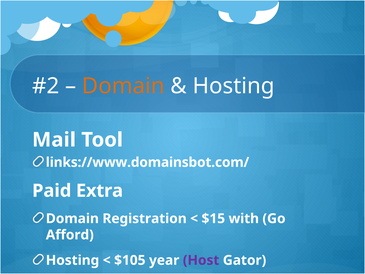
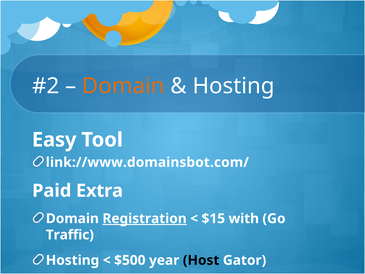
Mail: Mail -> Easy (54, 140)
links://www.domainsbot.com/: links://www.domainsbot.com/ -> link://www.domainsbot.com/ (147, 162)
Registration underline: none -> present (145, 218)
Afford: Afford -> Traffic (70, 235)
$105: $105 -> $500 (130, 260)
Host colour: purple -> black (201, 260)
